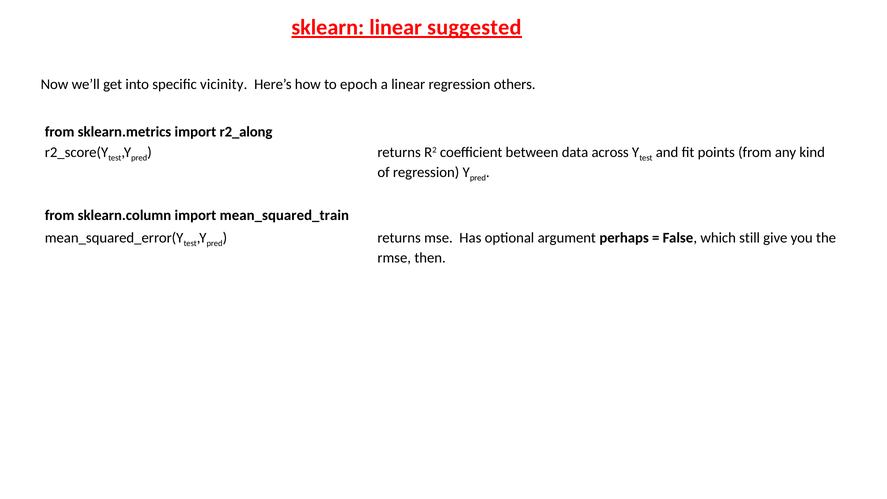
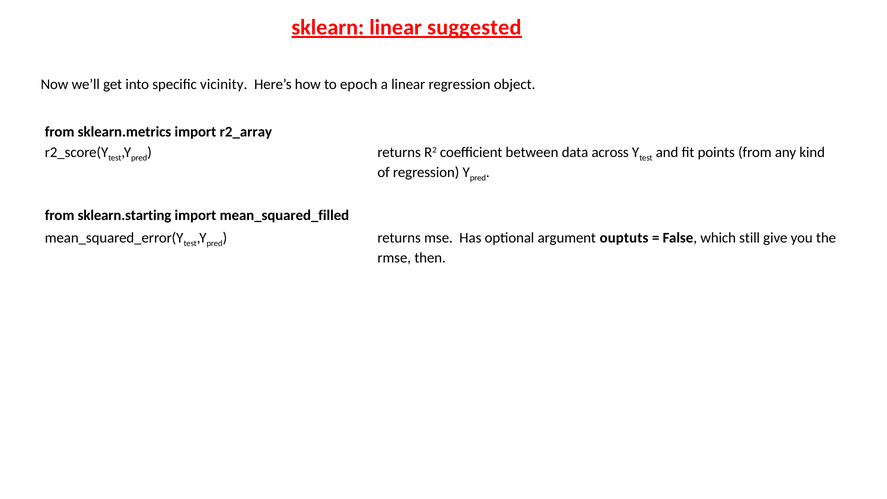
others: others -> object (515, 85)
r2_along: r2_along -> r2_array (246, 132)
sklearn.column: sklearn.column -> sklearn.starting (125, 215)
mean_squared_train: mean_squared_train -> mean_squared_filled (284, 215)
perhaps: perhaps -> ouptuts (624, 238)
